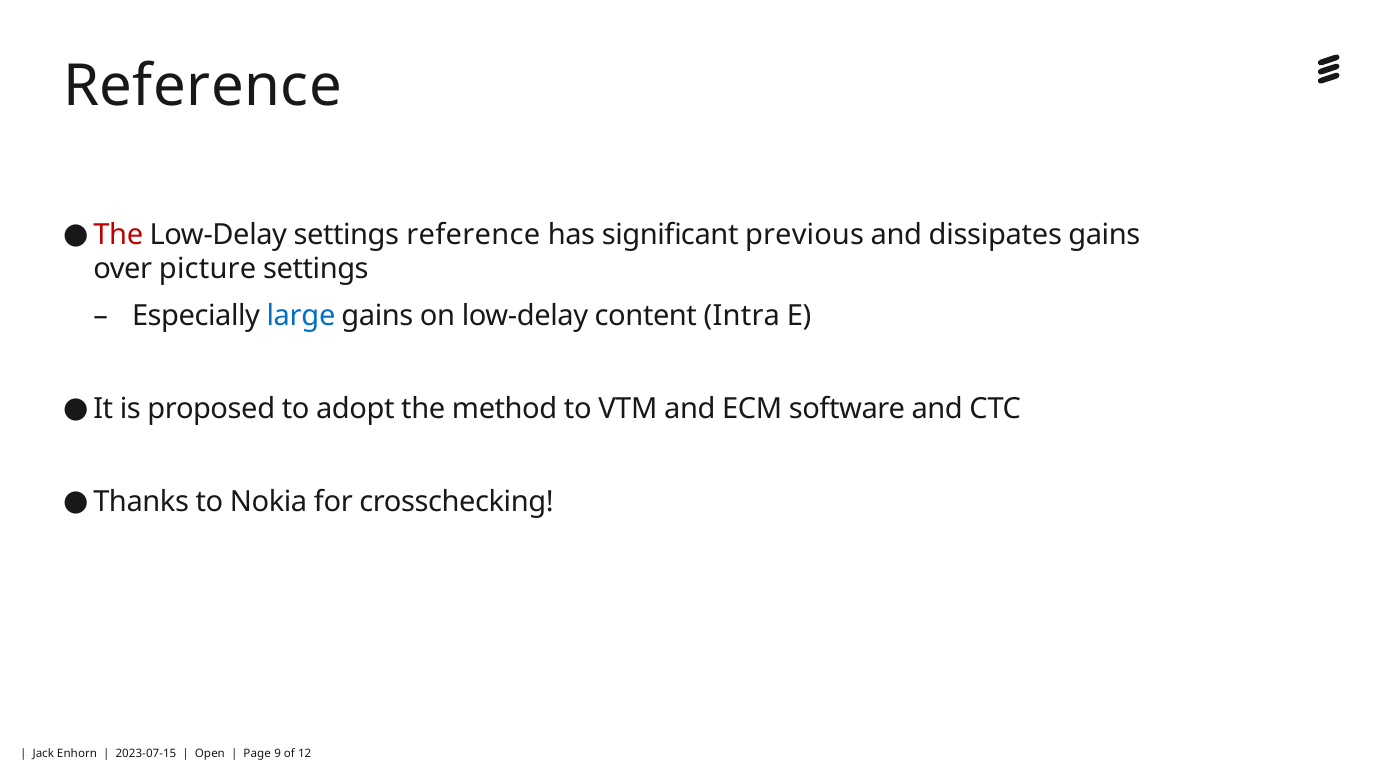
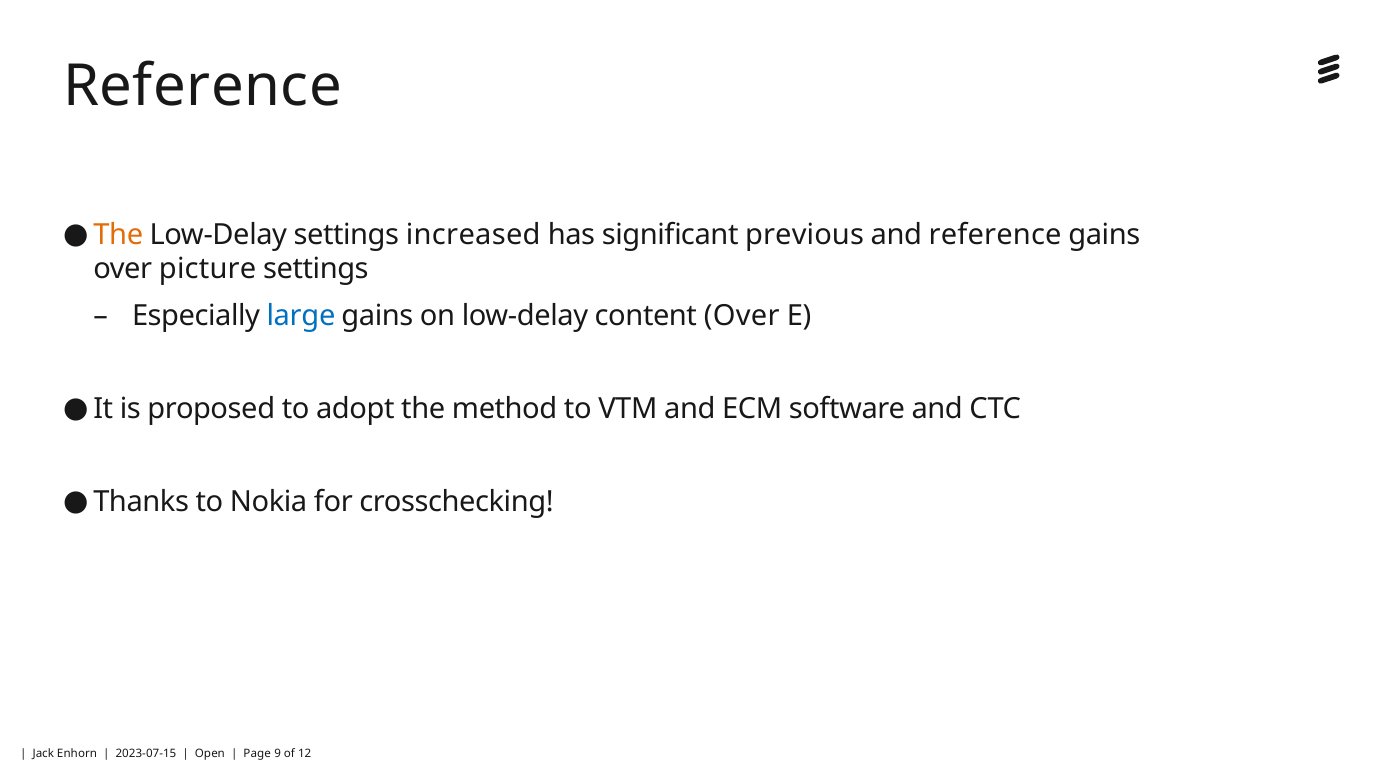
The colour: red -> orange (118, 234)
settings reference: reference -> increased (473, 234)
and dissipates: dissipates -> reference (995, 234)
content Intra: Intra -> Over (742, 316)
